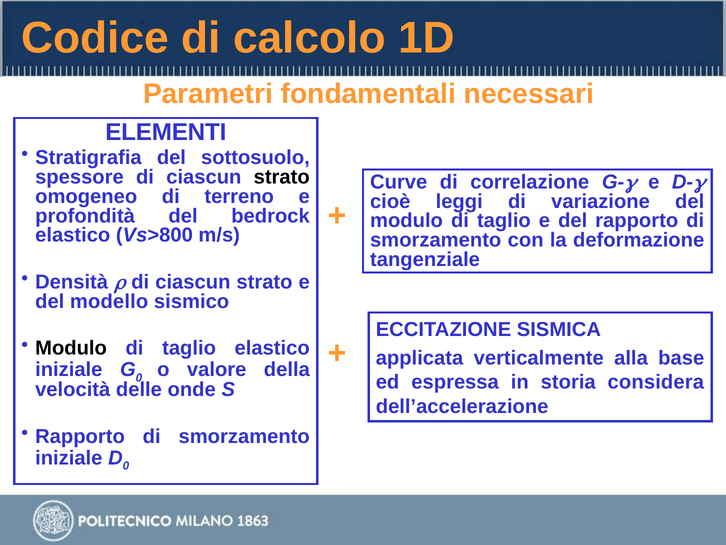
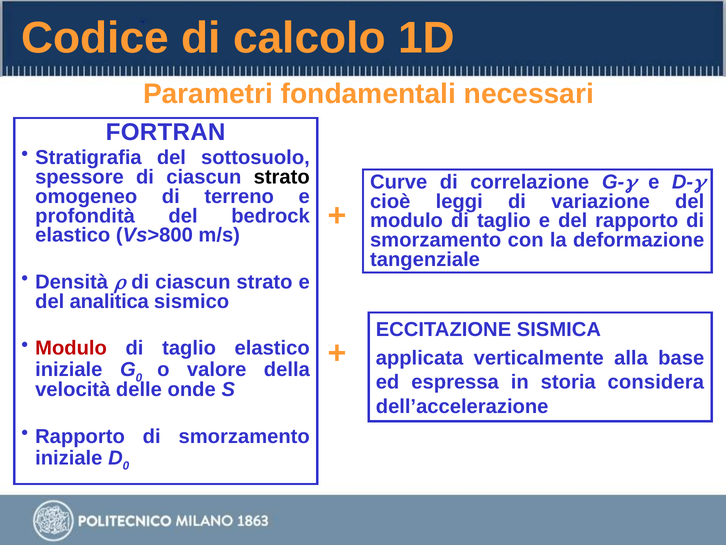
ELEMENTI: ELEMENTI -> FORTRAN (166, 132)
modello: modello -> analitica (109, 301)
Modulo colour: black -> red (71, 348)
